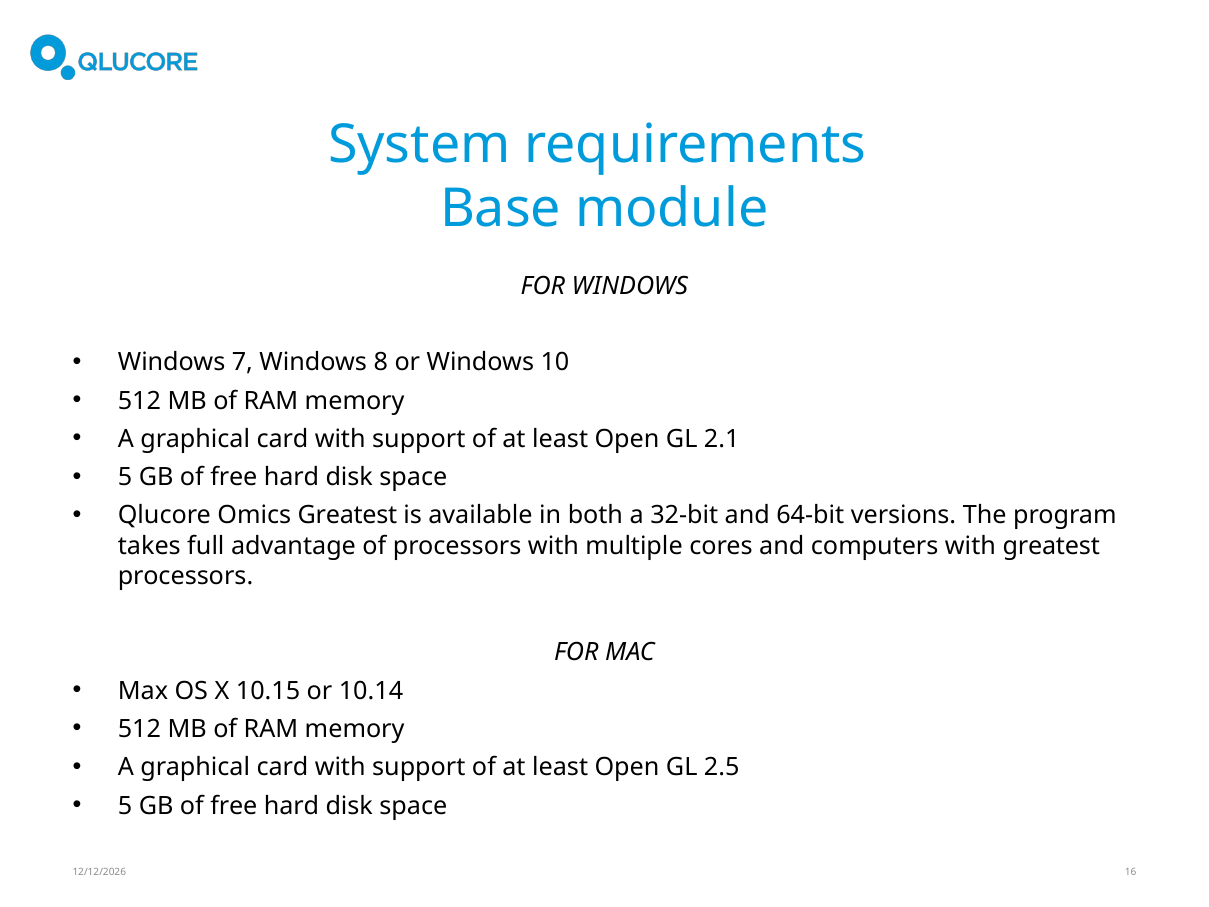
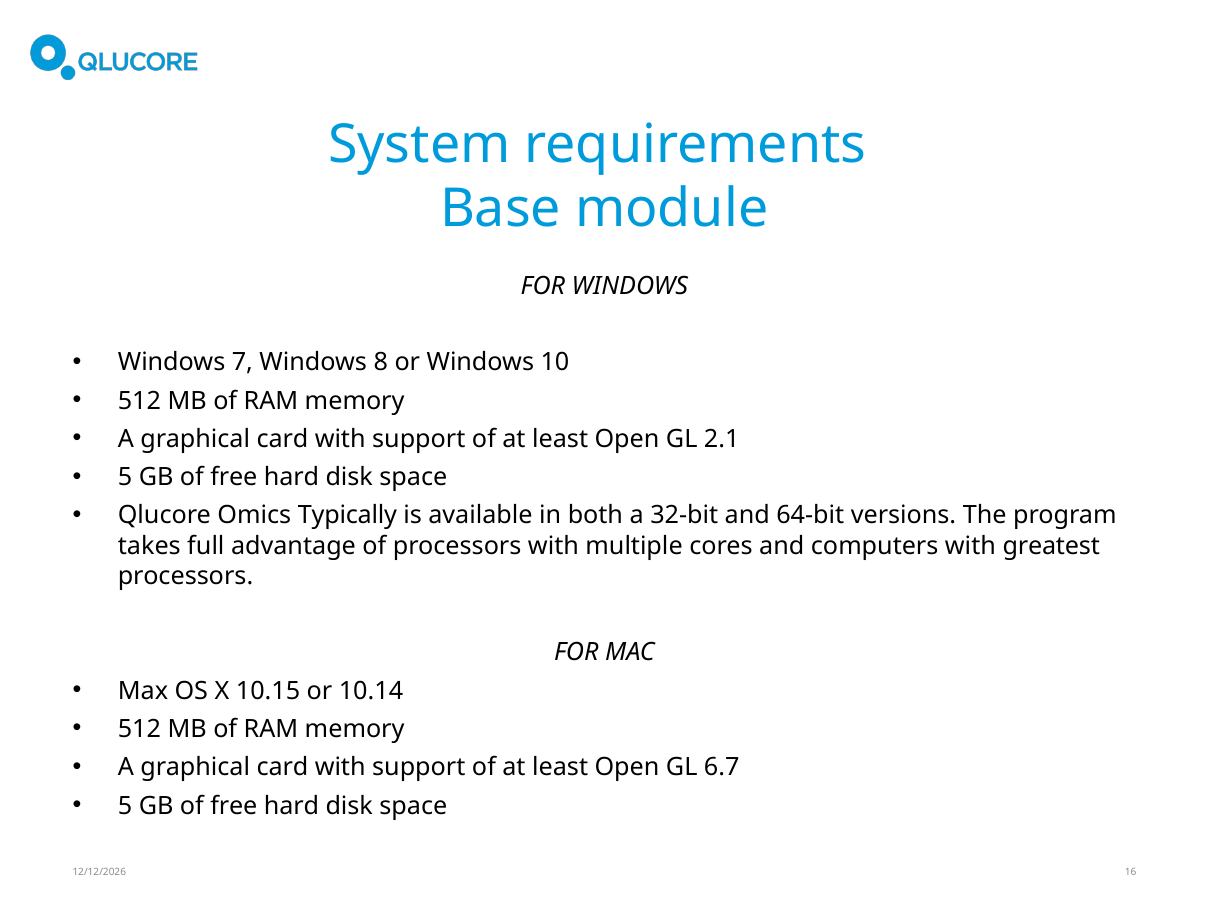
Omics Greatest: Greatest -> Typically (347, 515)
2.5: 2.5 -> 6.7 (722, 767)
